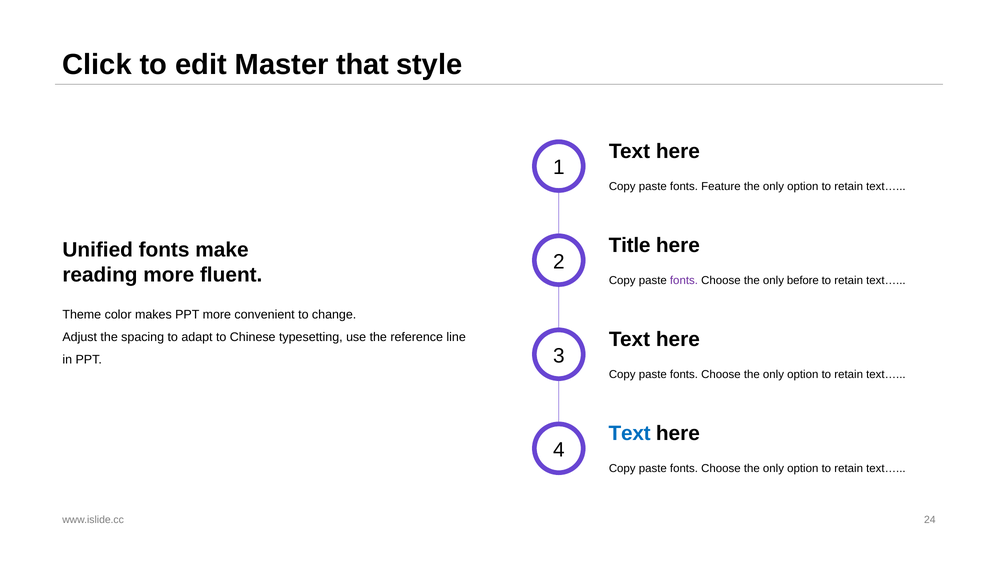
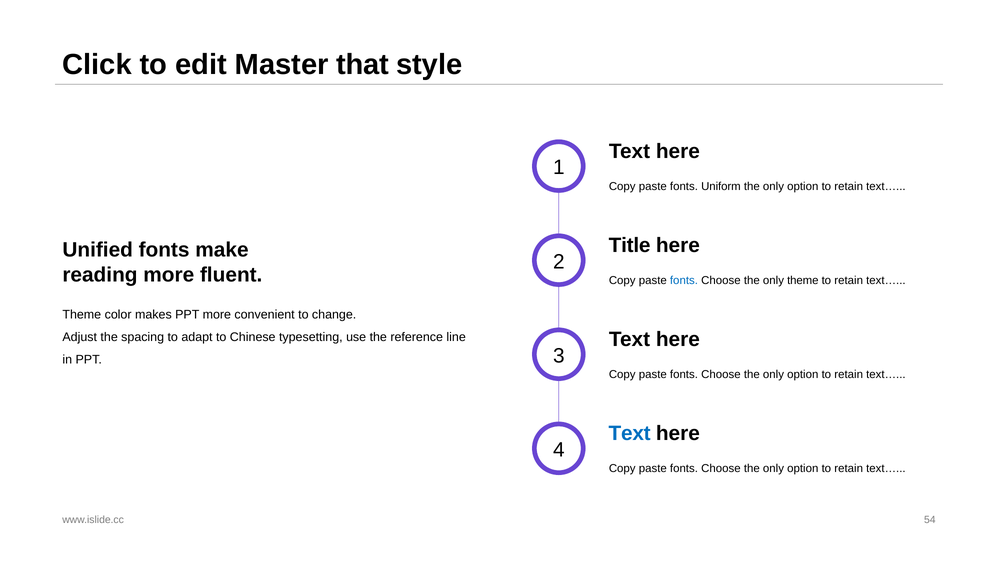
Feature: Feature -> Uniform (721, 187)
fonts colour: purple -> blue (684, 281)
only before: before -> theme (803, 281)
24: 24 -> 54 (930, 520)
